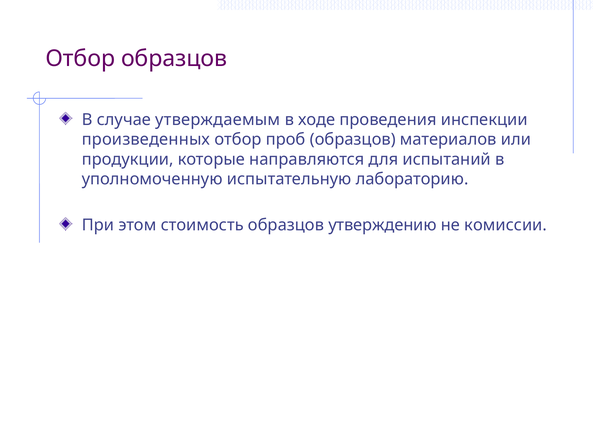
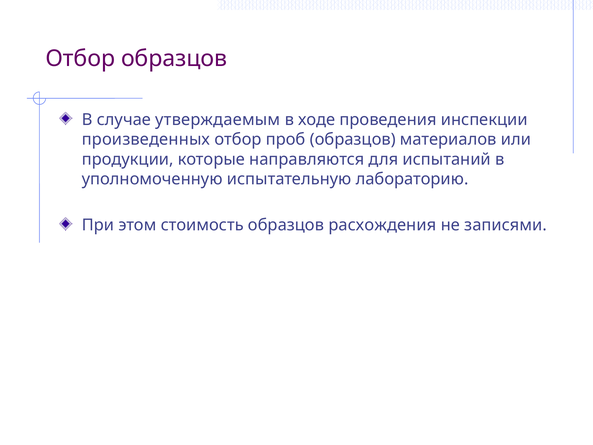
утверждению: утверждению -> расхождения (382, 225)
комиссии: комиссии -> записями (506, 225)
